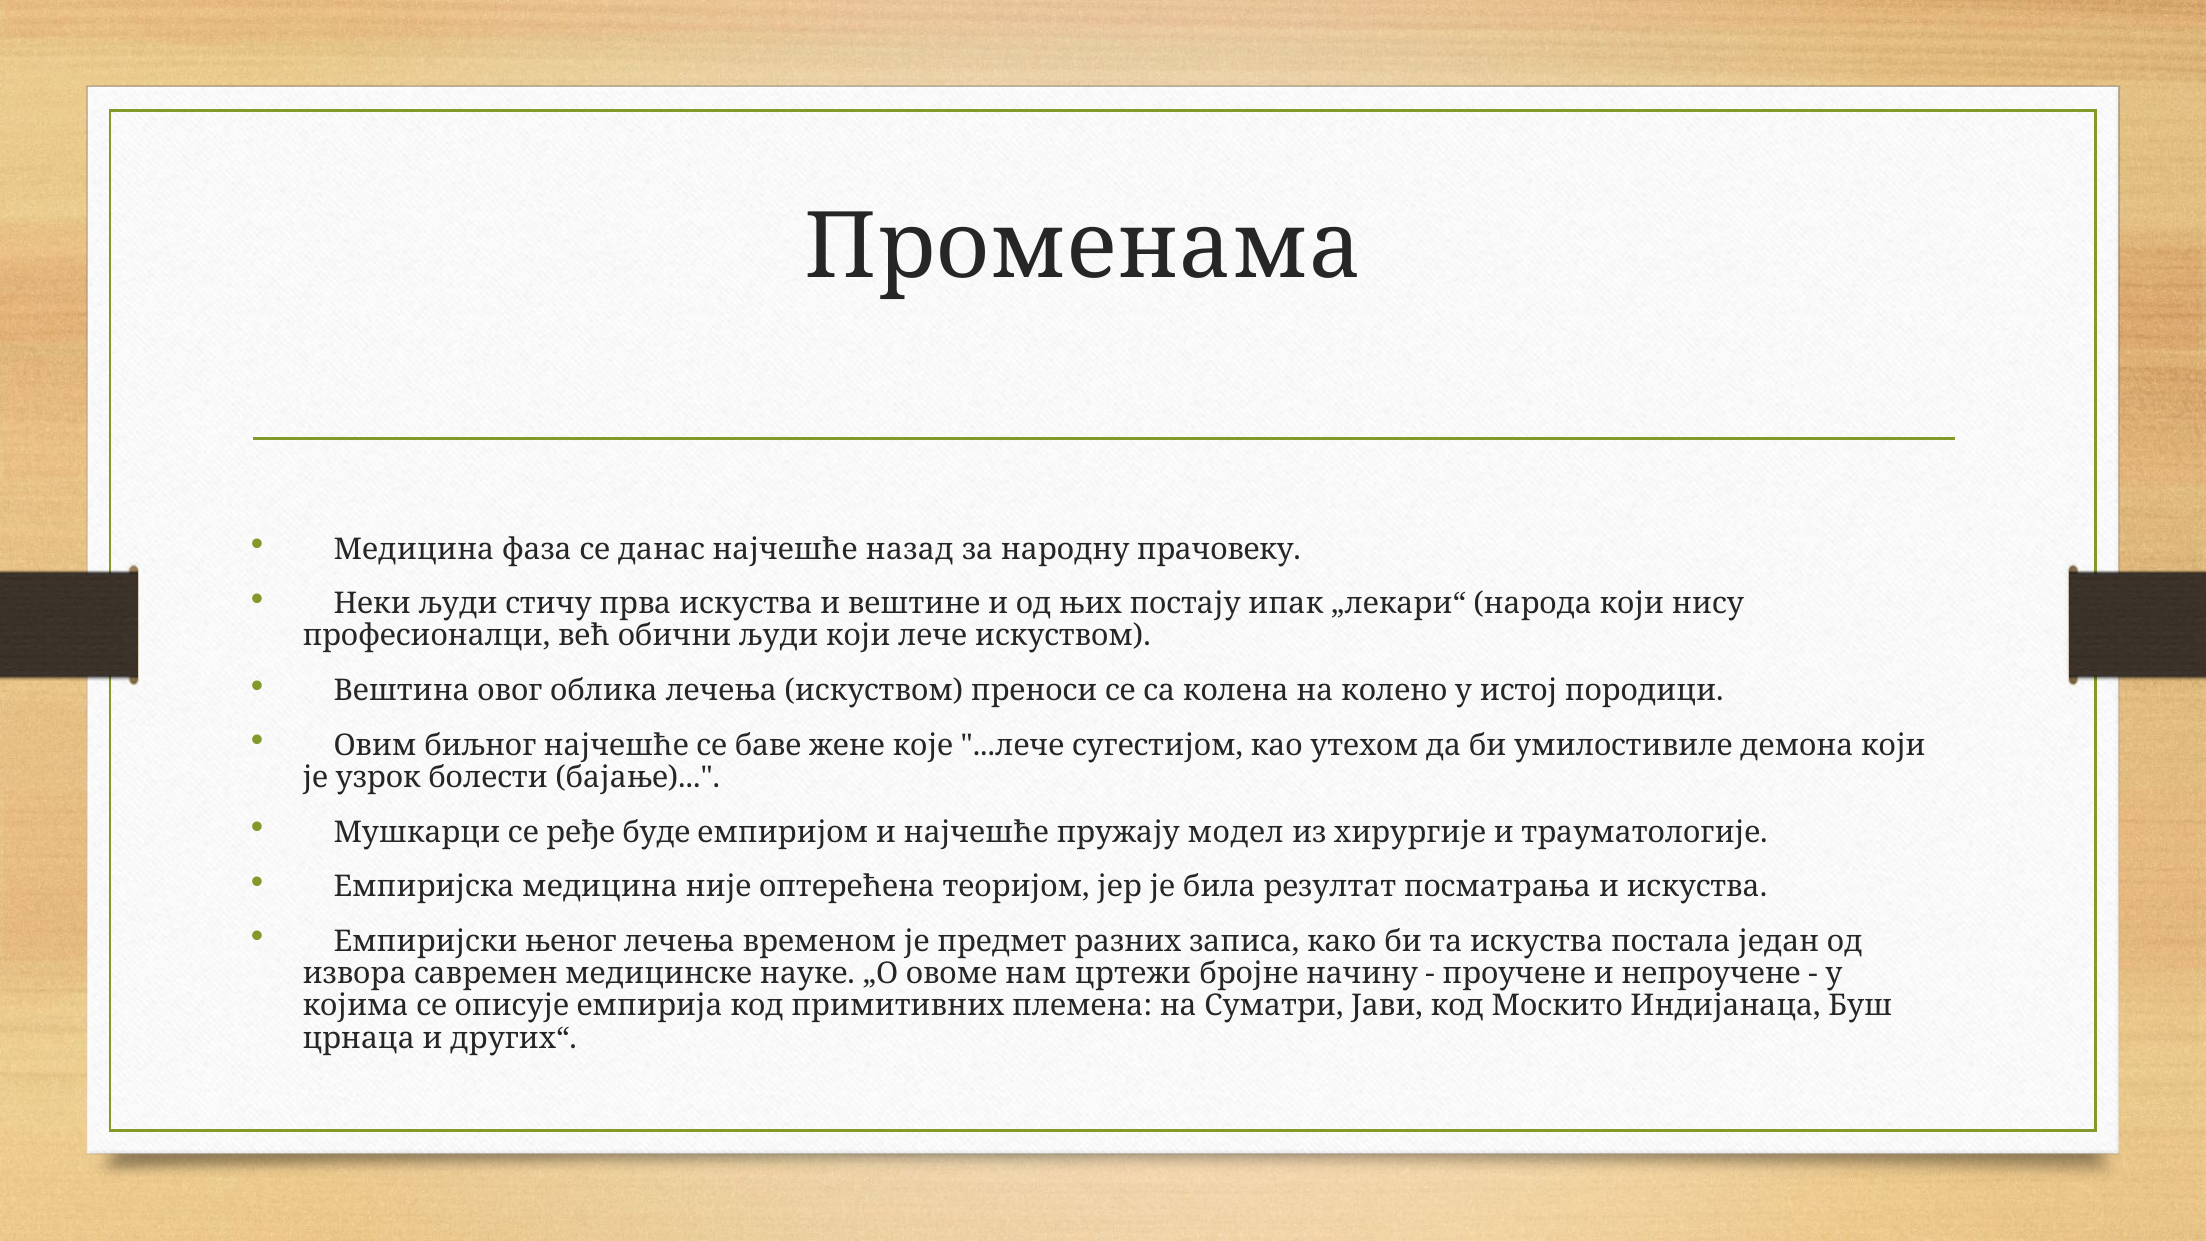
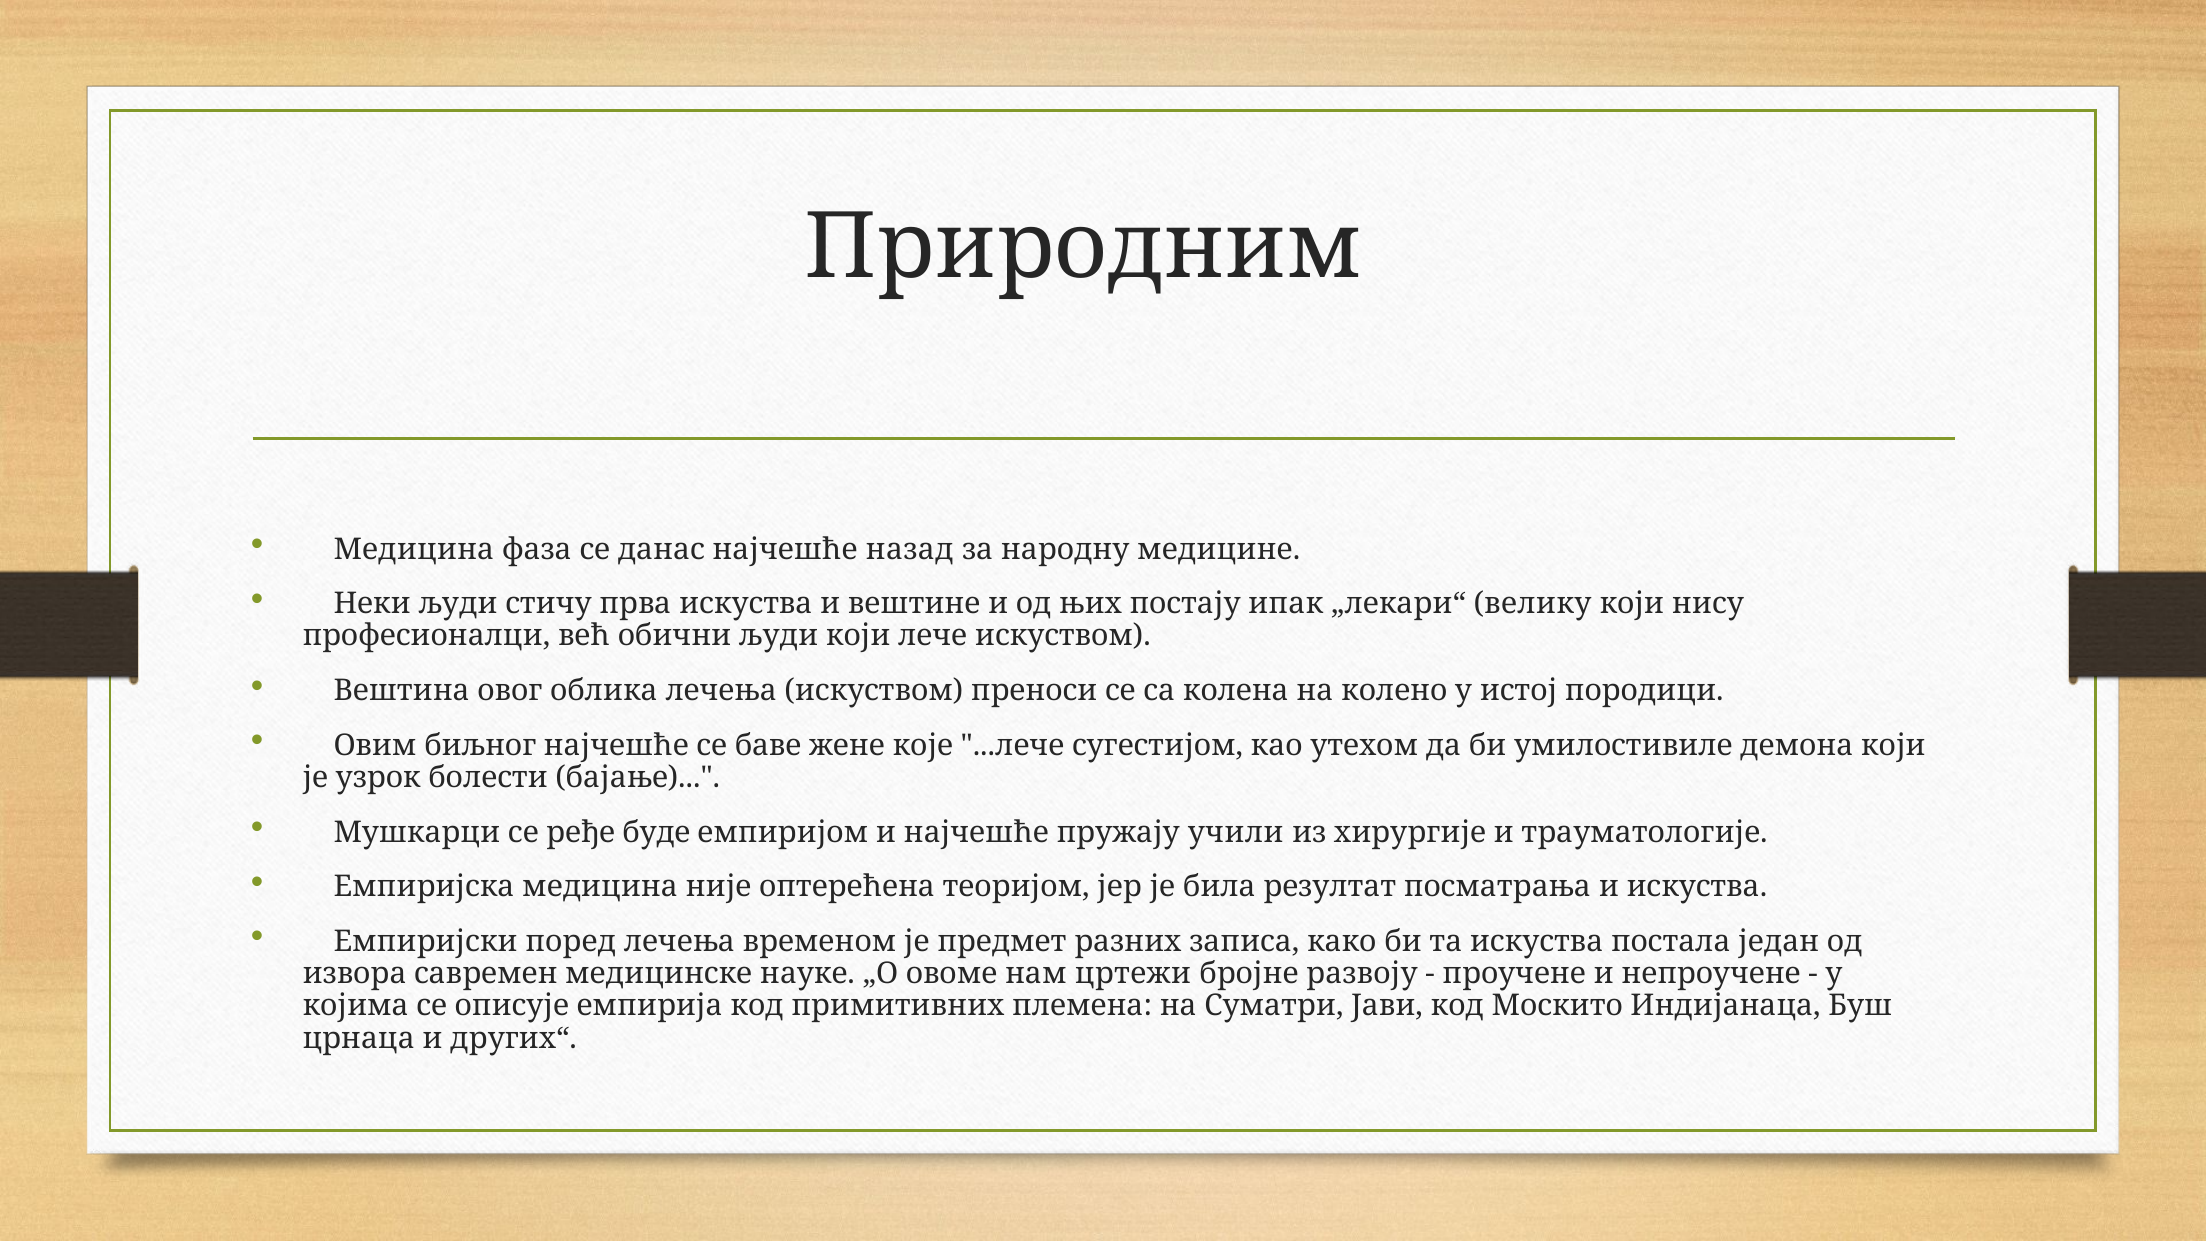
Променама: Променама -> Природним (1083, 247)
прачовеку: прачовеку -> медицине (1219, 549)
народа: народа -> велику (1532, 604)
модел: модел -> учили (1236, 832)
њеног: њеног -> поред (571, 941)
начину: начину -> развоју (1362, 974)
